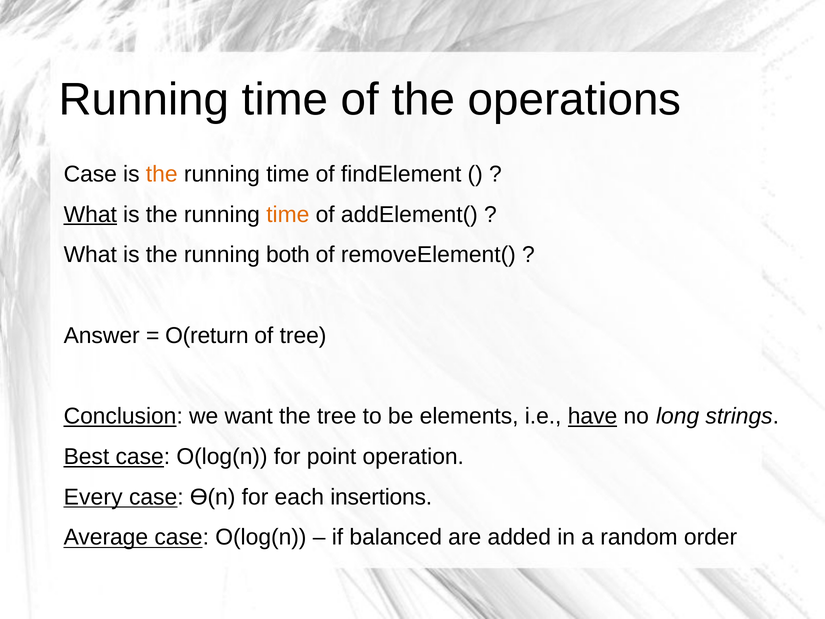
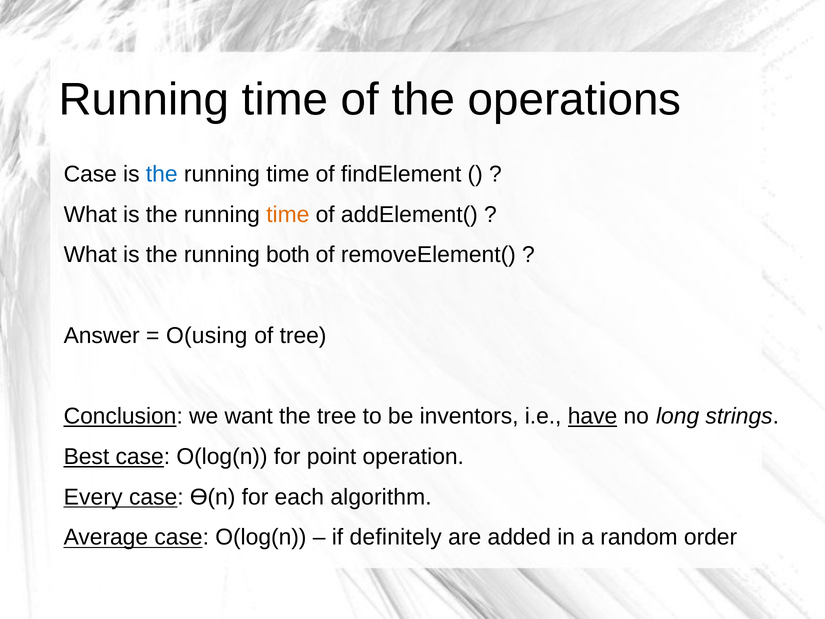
the colour: orange -> blue (162, 174)
What underline: present -> none (90, 214)
O(return: O(return -> O(using (207, 335)
elements: elements -> inventors (469, 416)
insertions: insertions -> algorithm (381, 497)
balanced: balanced -> definitely (396, 537)
